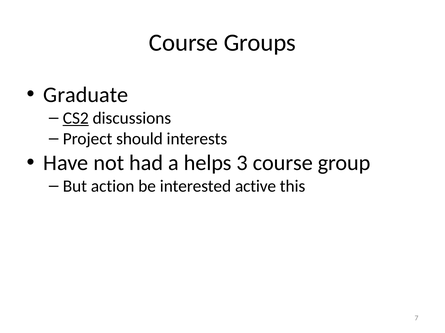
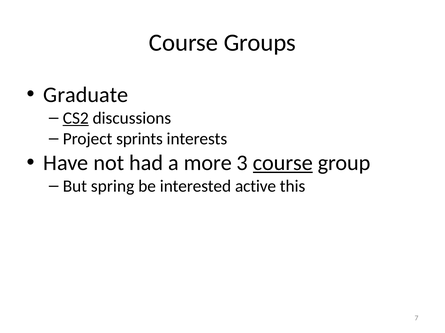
should: should -> sprints (140, 139)
helps: helps -> more (208, 163)
course underline: none -> present (283, 163)
action: action -> spring (113, 187)
